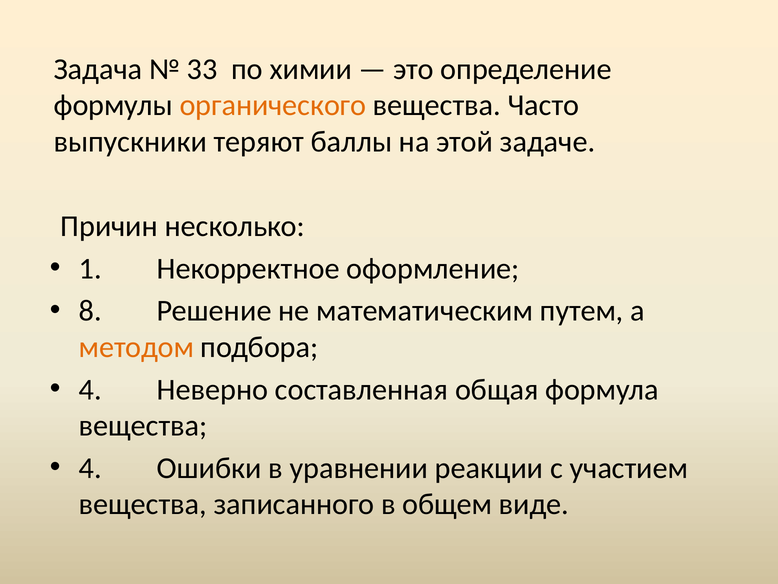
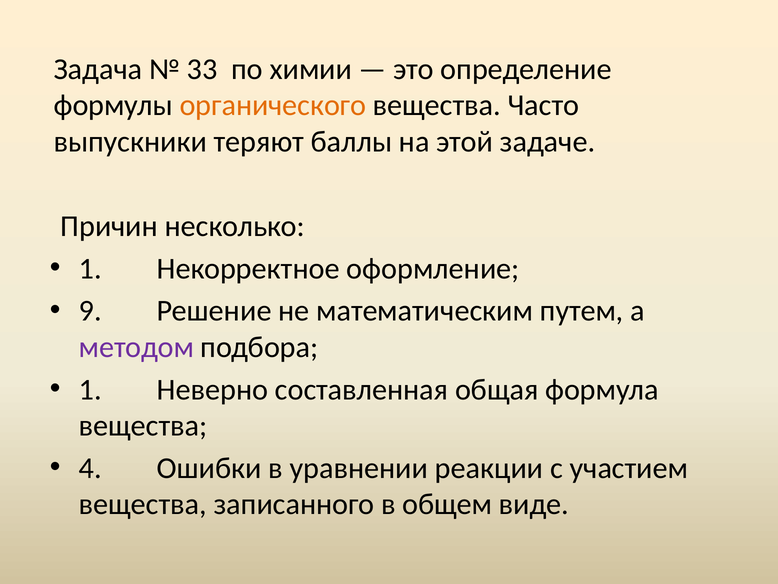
8: 8 -> 9 (90, 311)
методом colour: orange -> purple (136, 347)
4: 4 -> 1 (90, 389)
